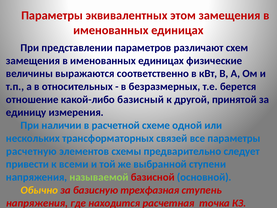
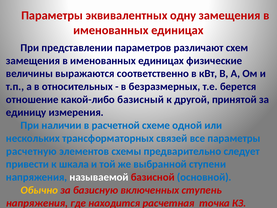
этом: этом -> одну (183, 15)
всеми: всеми -> шкала (74, 164)
называемой colour: light green -> white (99, 177)
трехфазная: трехфазная -> включенных (150, 190)
